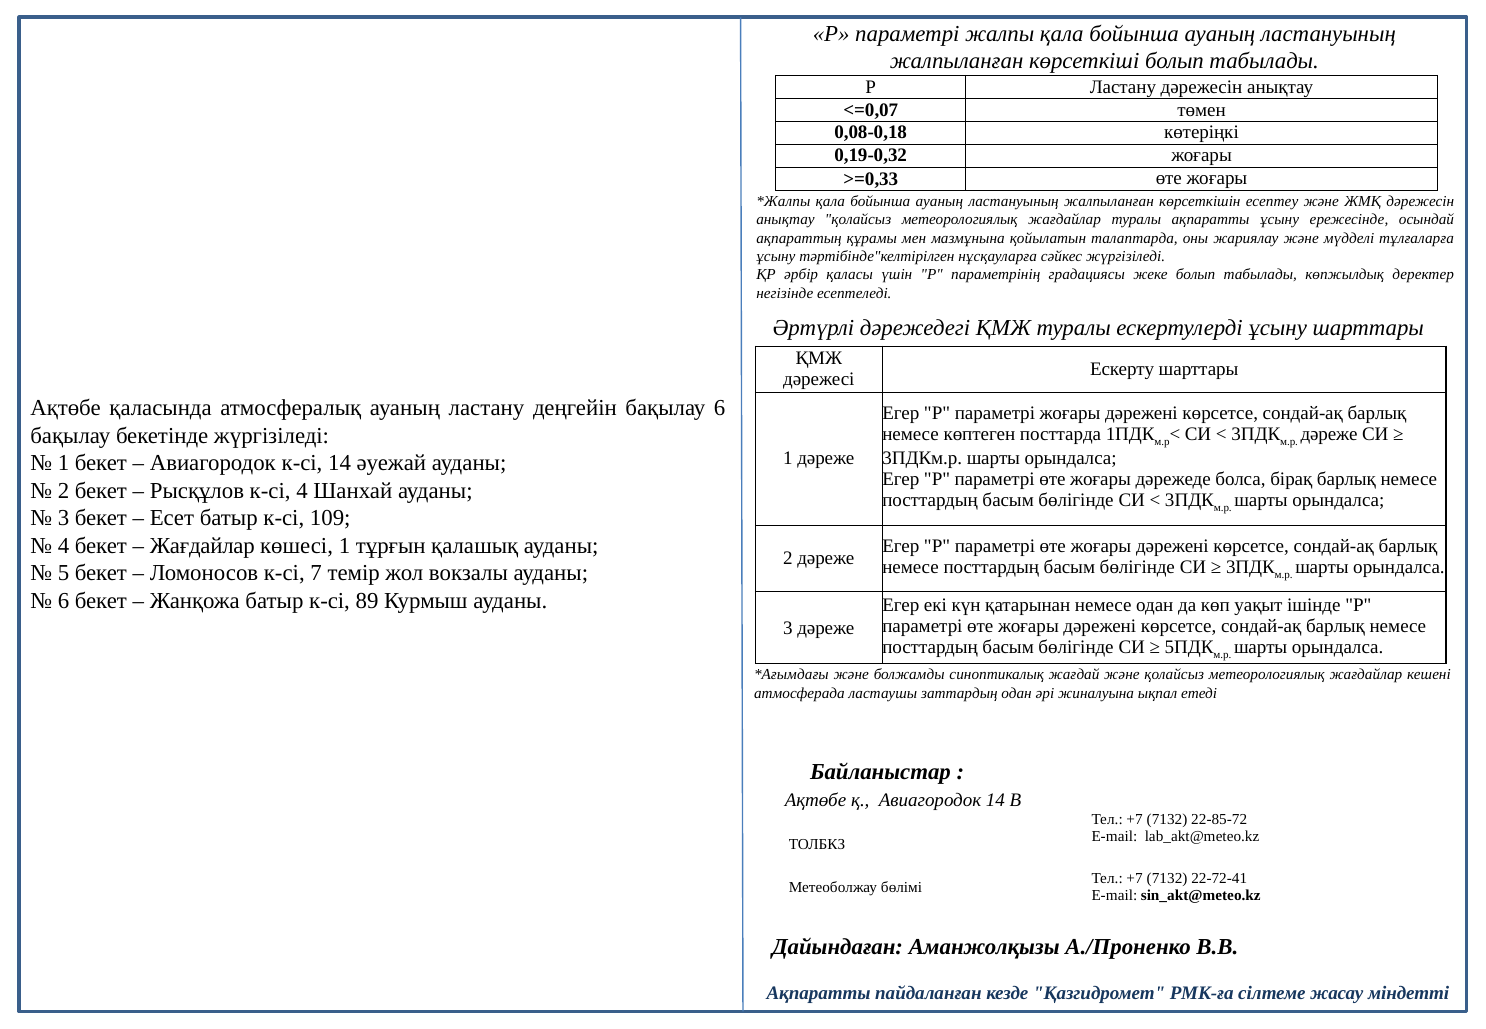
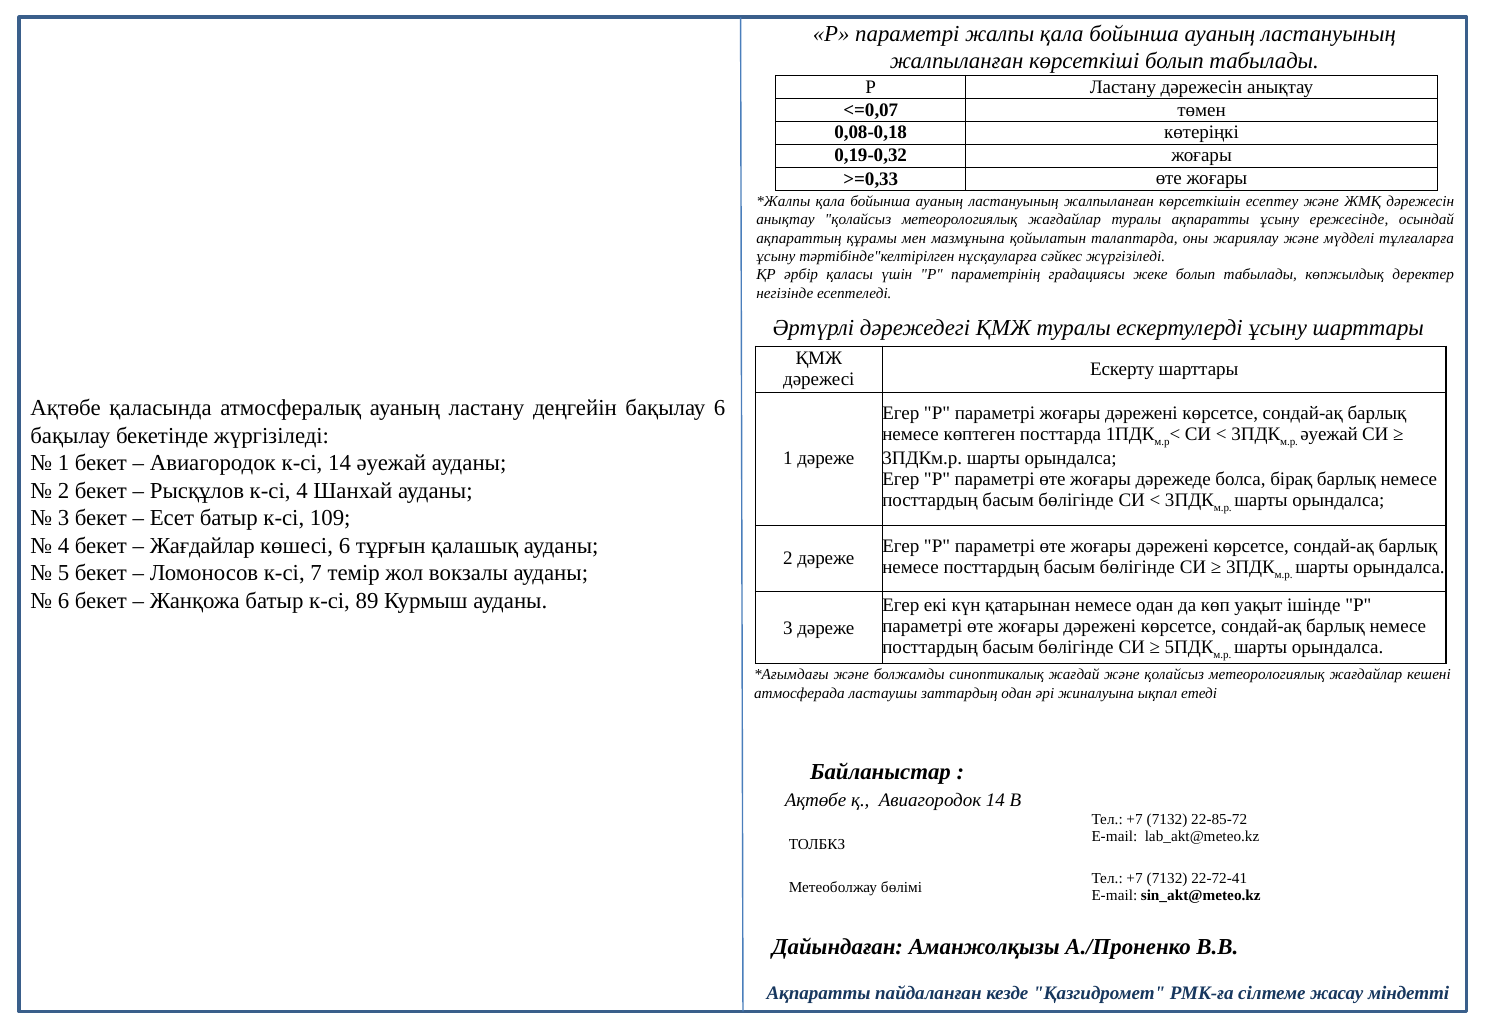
дәреже: дәреже -> әуежай (1329, 435)
көшесі 1: 1 -> 6 (344, 546)
